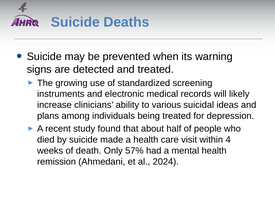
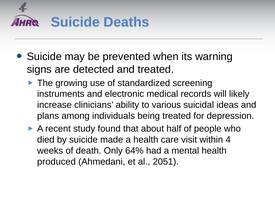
57%: 57% -> 64% (134, 151)
remission: remission -> produced (56, 162)
2024: 2024 -> 2051 (166, 162)
